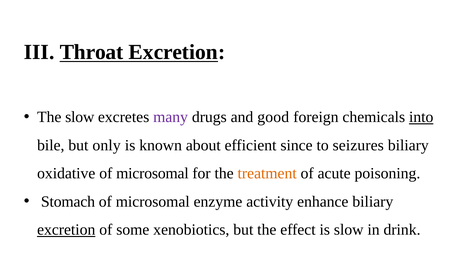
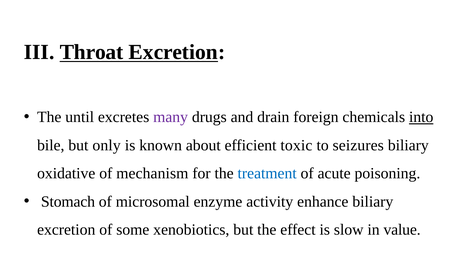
The slow: slow -> until (80, 117)
good: good -> drain (273, 117)
since: since -> toxic (296, 145)
microsomal: microsomal -> mechanism (152, 174)
treatment colour: orange -> blue (267, 174)
excretion underline: present -> none (66, 230)
drink: drink -> value (402, 230)
